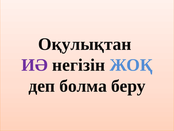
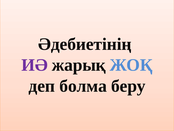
Оқулықтан: Оқулықтан -> Әдебиетінің (85, 44)
негізін: негізін -> жарық (79, 65)
